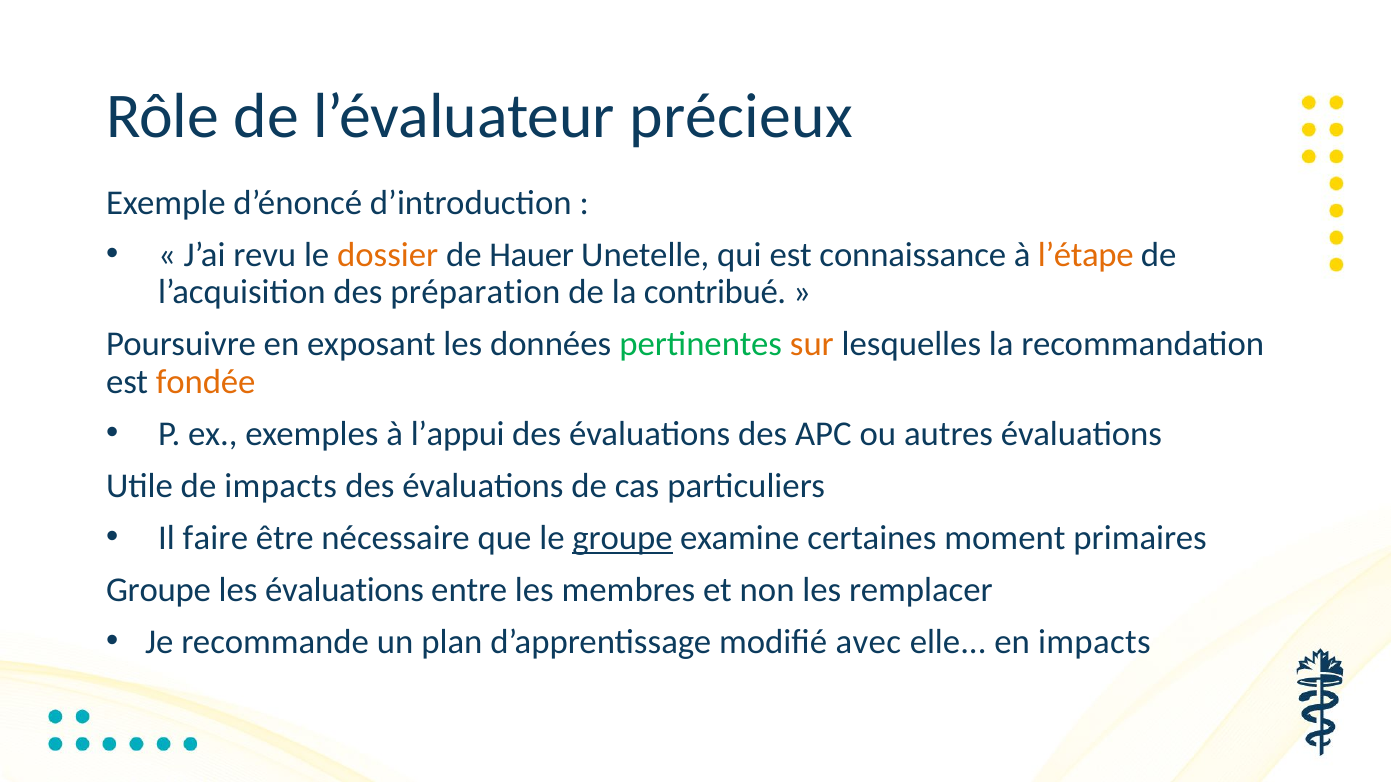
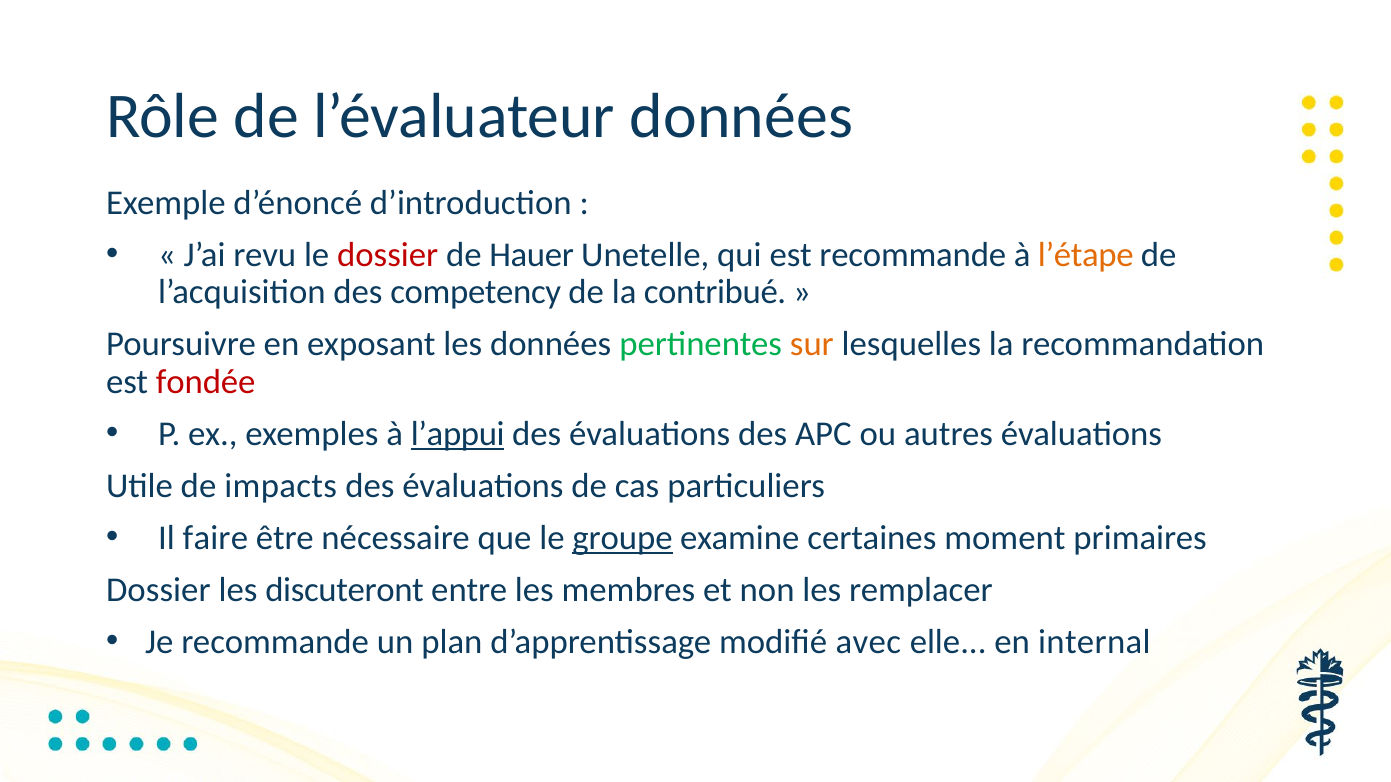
l’évaluateur précieux: précieux -> données (741, 117)
dossier colour: orange -> red (388, 255)
est connaissance: connaissance -> recommande (913, 255)
préparation: préparation -> competency (476, 292)
fondée colour: orange -> red (206, 382)
l’appui underline: none -> present (458, 434)
Groupe: Groupe -> Dossier (158, 590)
les évaluations: évaluations -> discuteront (345, 590)
en impacts: impacts -> internal (1094, 642)
